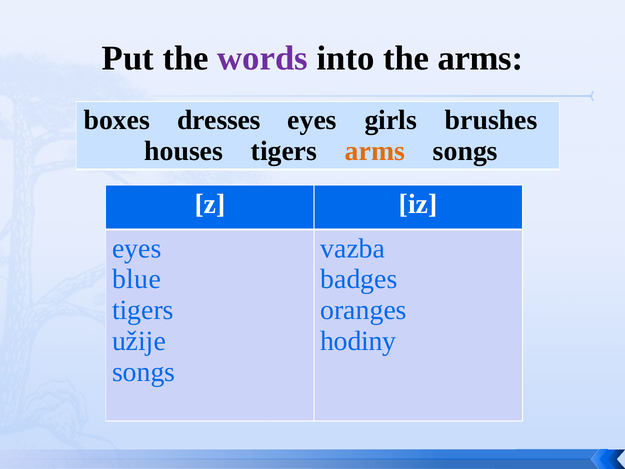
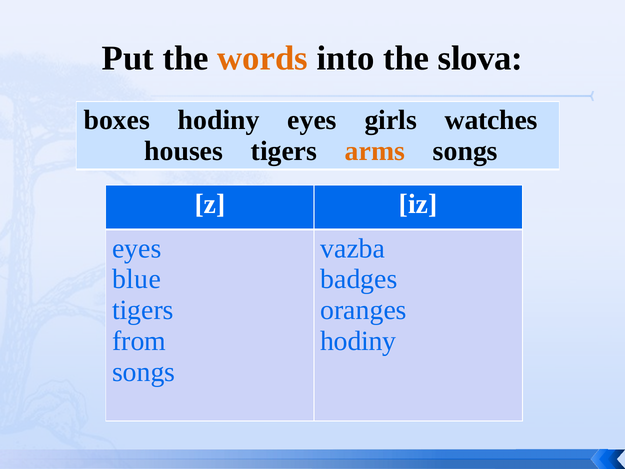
words colour: purple -> orange (263, 58)
the arms: arms -> slova (480, 58)
boxes dresses: dresses -> hodiny (219, 120)
brushes: brushes -> watches (491, 120)
užije: užije -> from (139, 341)
